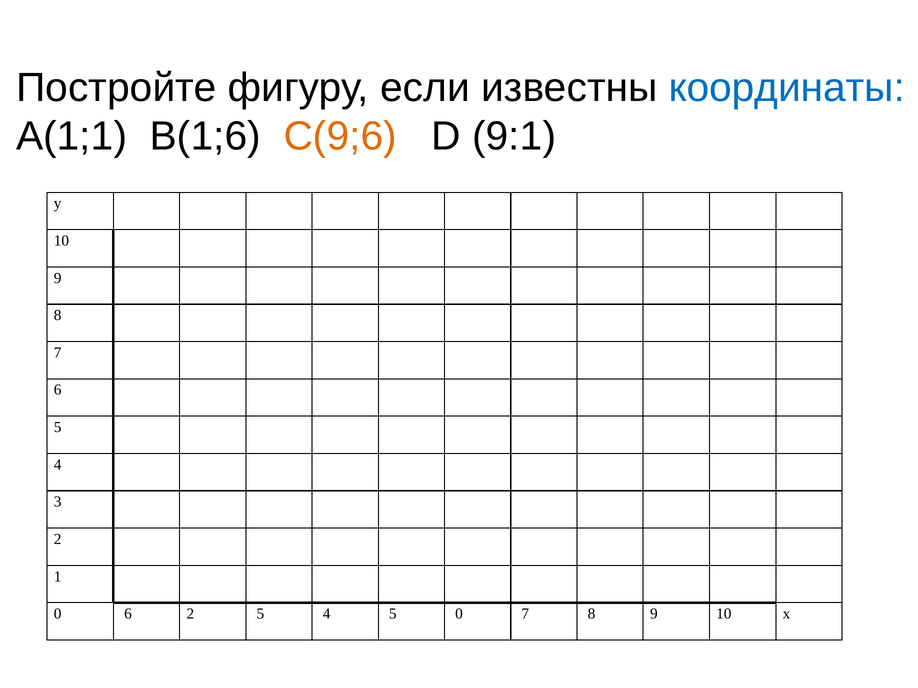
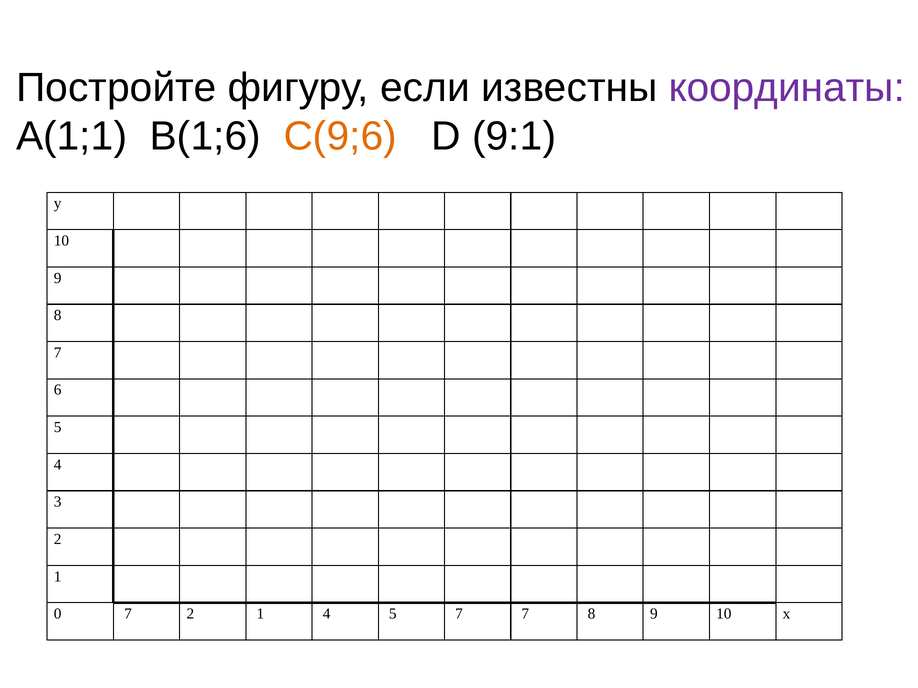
координаты colour: blue -> purple (787, 88)
0 6: 6 -> 7 (128, 614)
5: 5 -> 1 (260, 614)
5 0: 0 -> 7 (459, 614)
